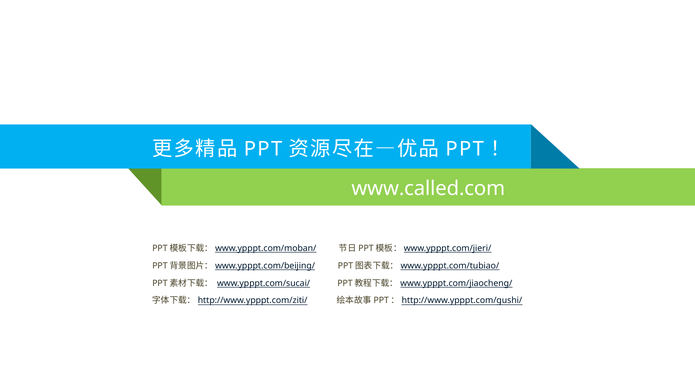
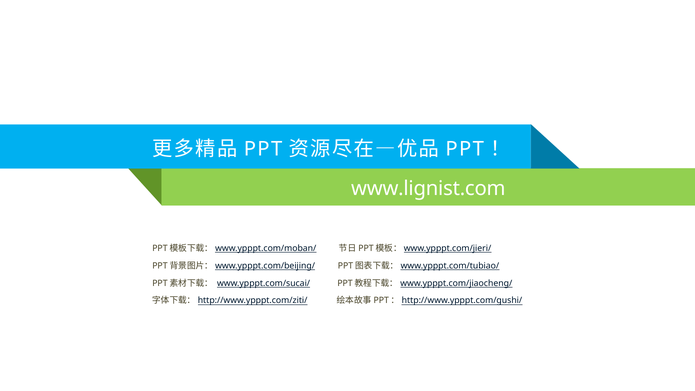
www.called.com: www.called.com -> www.lignist.com (428, 188)
